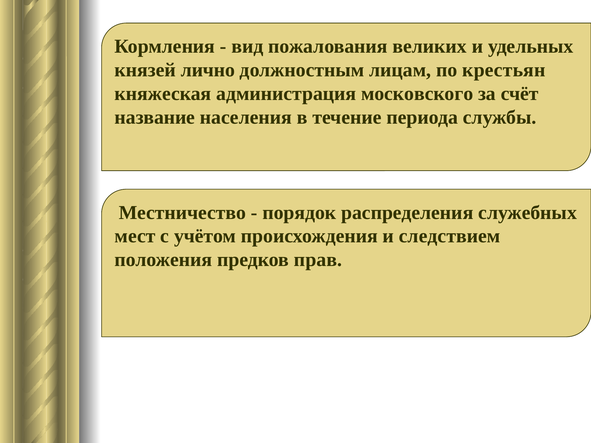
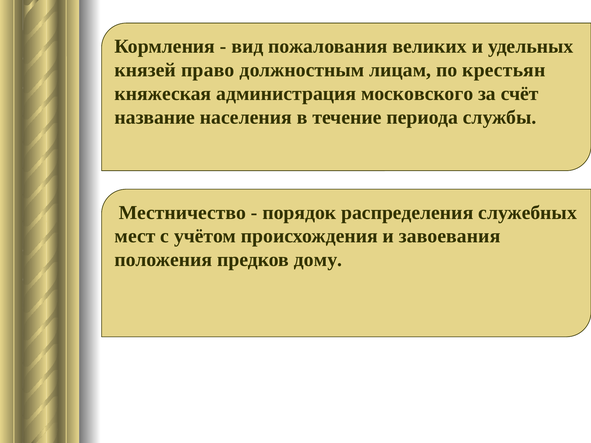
лично: лично -> право (208, 70)
следствием: следствием -> завоевания (450, 236)
прав: прав -> дому (318, 260)
